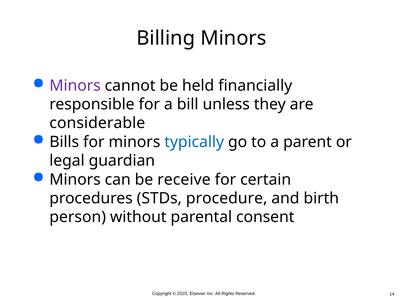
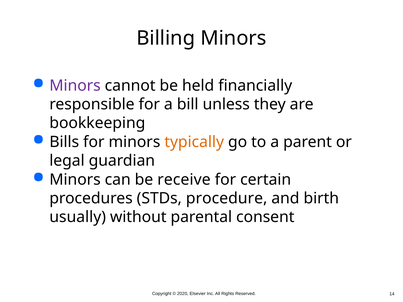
considerable: considerable -> bookkeeping (97, 123)
typically colour: blue -> orange (194, 142)
person: person -> usually (78, 217)
